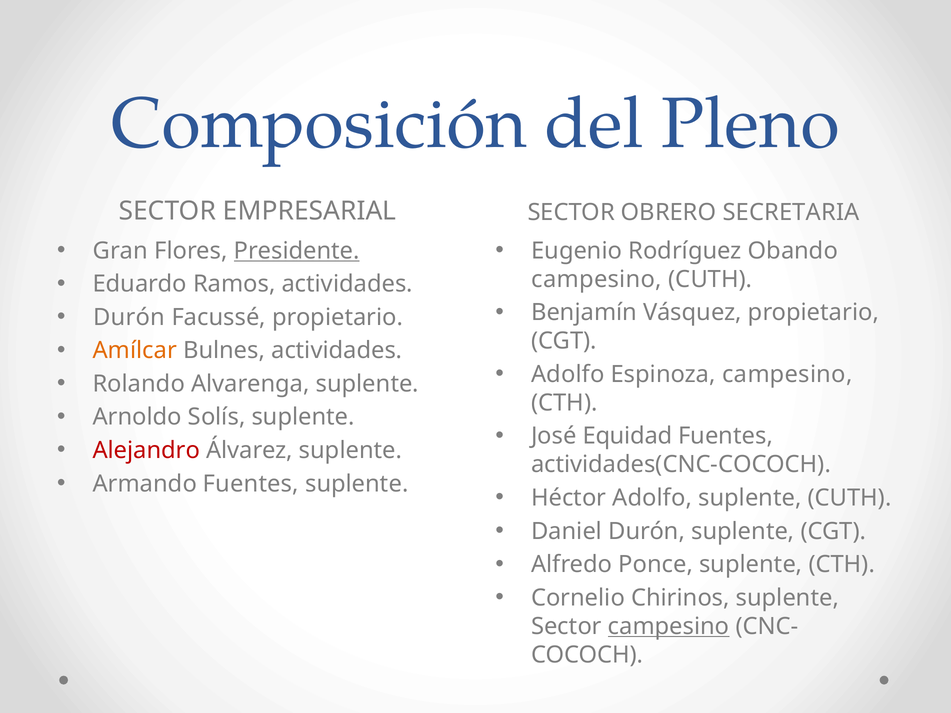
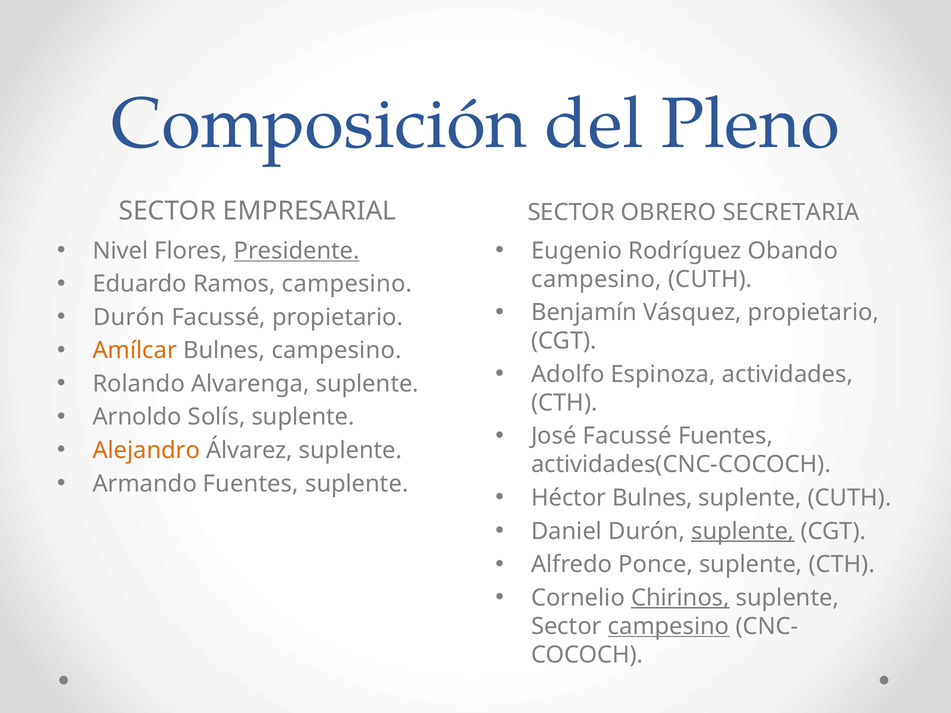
Gran: Gran -> Nivel (120, 251)
Ramos actividades: actividades -> campesino (347, 284)
Bulnes actividades: actividades -> campesino (337, 351)
Espinoza campesino: campesino -> actividades (787, 374)
José Equidad: Equidad -> Facussé (627, 436)
Alejandro colour: red -> orange (146, 451)
Héctor Adolfo: Adolfo -> Bulnes (652, 498)
suplente underline: none -> present (743, 531)
Chirinos underline: none -> present (680, 598)
